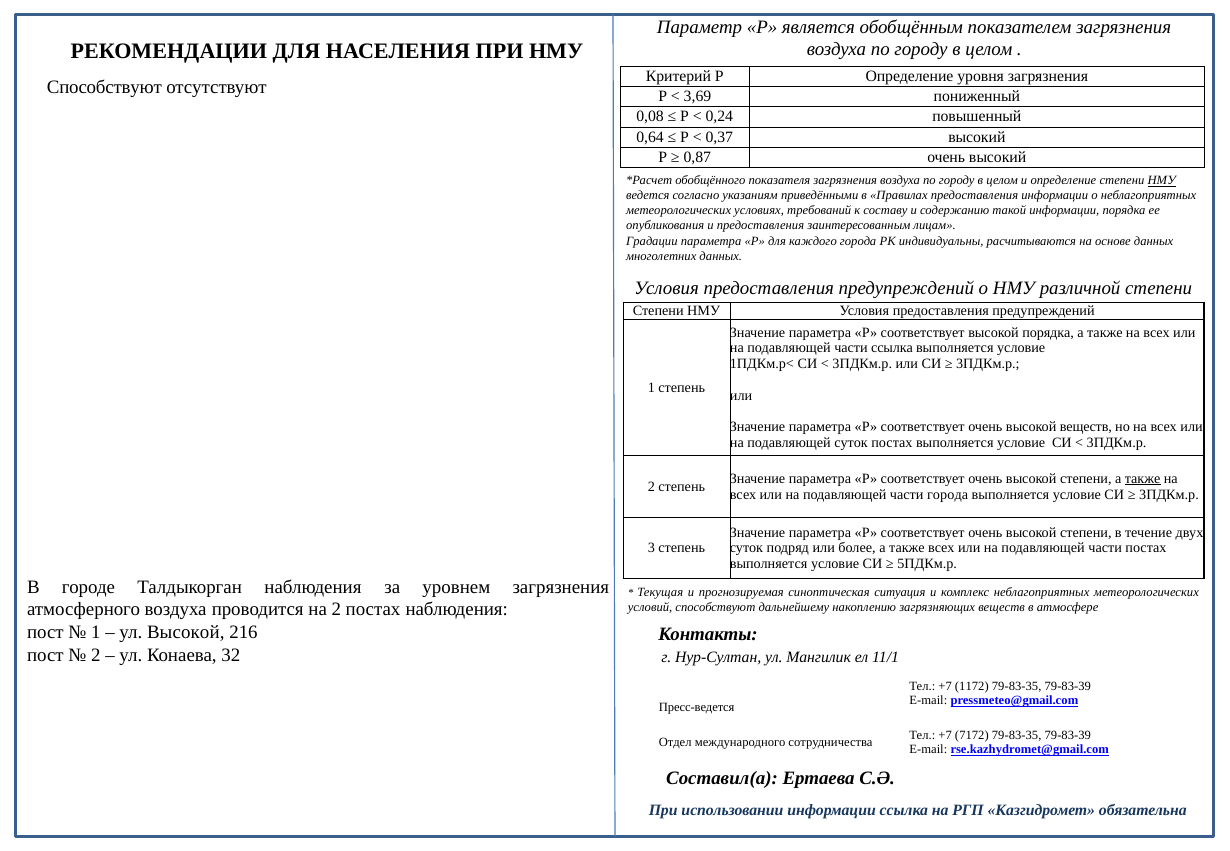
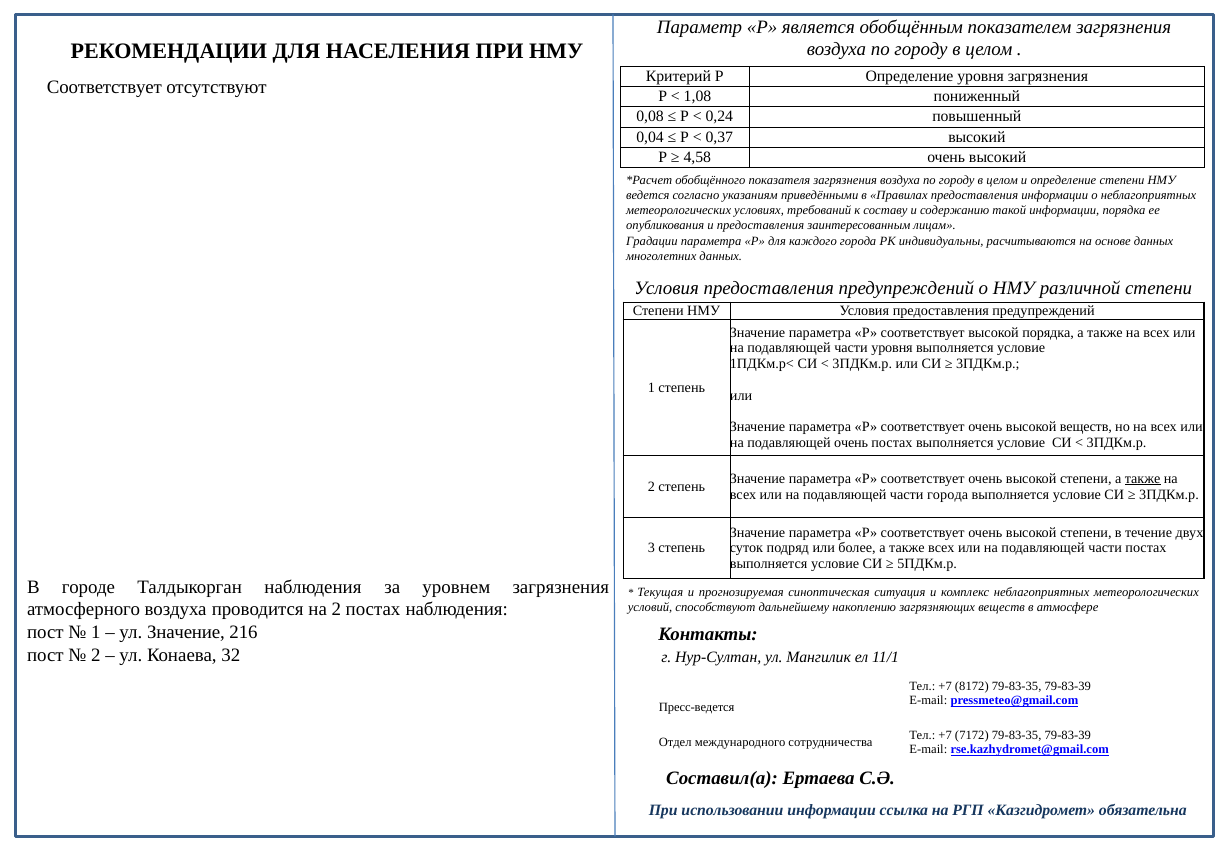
Способствуют: Способствуют -> Соответствует (104, 87)
3,69: 3,69 -> 1,08 (697, 96)
0,64: 0,64 -> 0,04 (650, 137)
0,87: 0,87 -> 4,58 (697, 157)
НМУ underline: present -> none (1162, 181)
части ссылка: ссылка -> уровня (892, 348)
подавляющей суток: суток -> очень (851, 443)
ул Высокой: Высокой -> Значение (186, 633)
1172: 1172 -> 8172 (972, 687)
